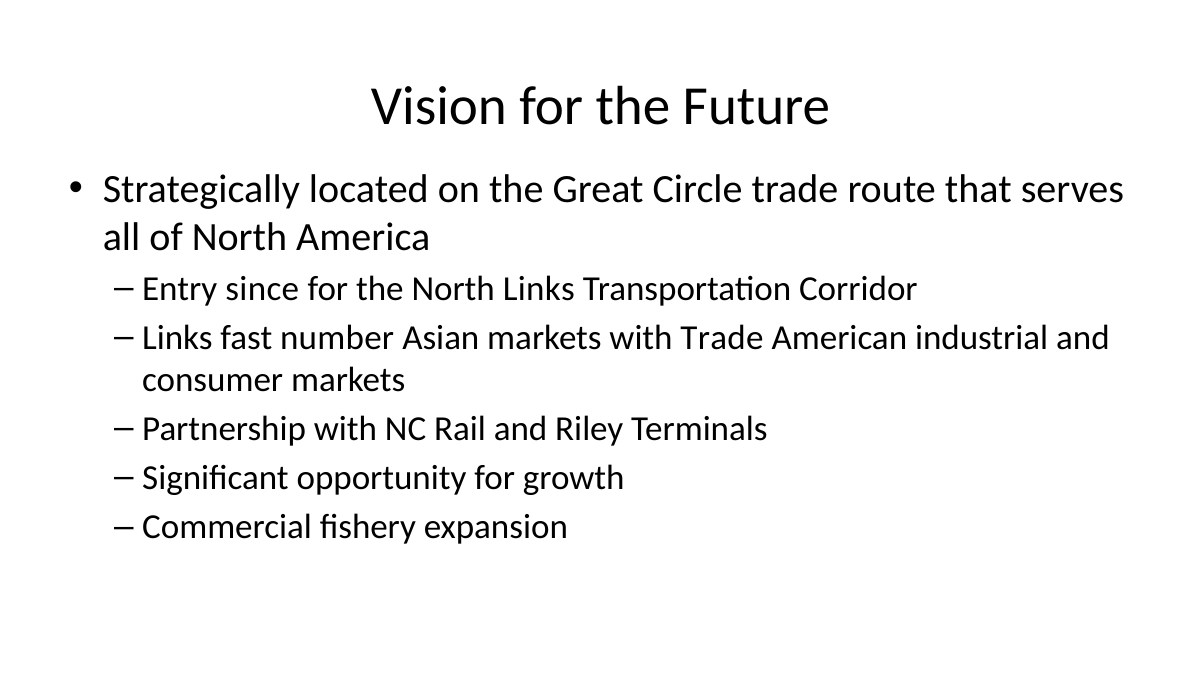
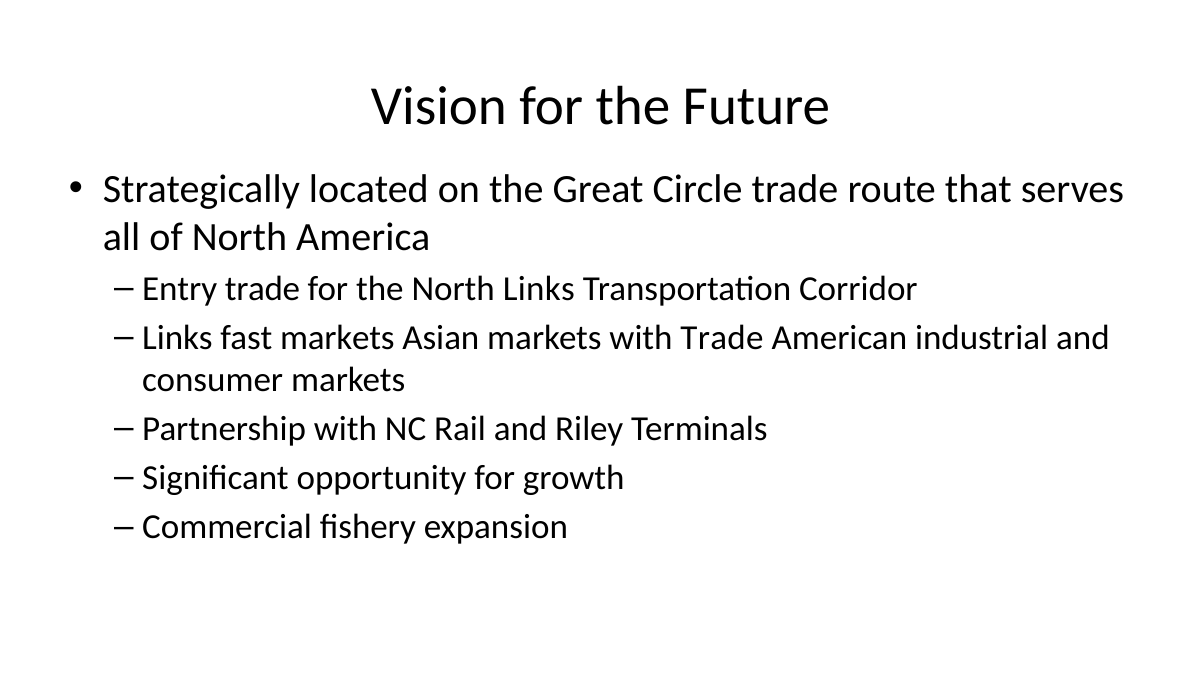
Entry since: since -> trade (263, 289)
fast number: number -> markets (337, 338)
